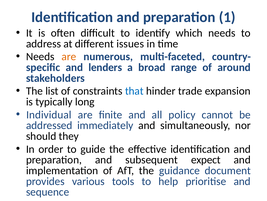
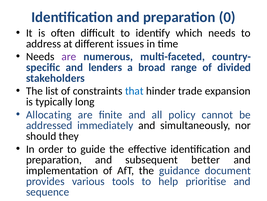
1: 1 -> 0 (227, 17)
are colour: orange -> purple (69, 56)
around: around -> divided (234, 67)
Individual: Individual -> Allocating (49, 114)
expect: expect -> better (206, 159)
